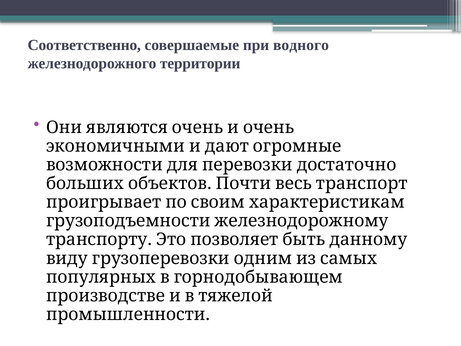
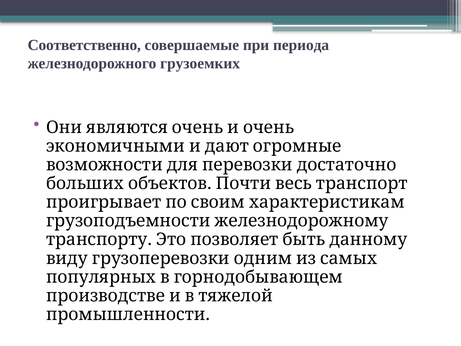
водного: водного -> периода (301, 45)
территории: территории -> грузоемких (200, 63)
